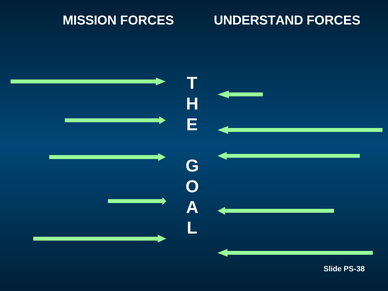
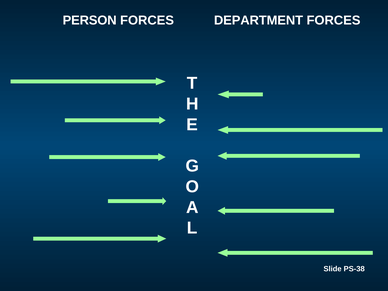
MISSION: MISSION -> PERSON (90, 20)
UNDERSTAND: UNDERSTAND -> DEPARTMENT (259, 20)
